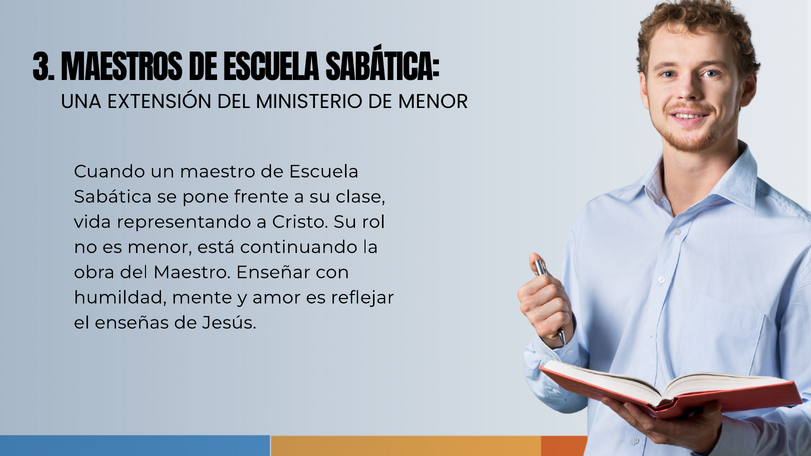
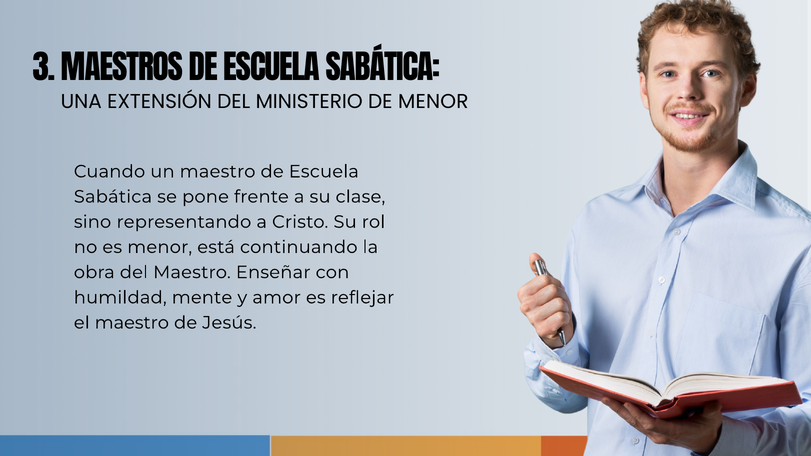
vida: vida -> sino (93, 222)
el enseñas: enseñas -> maestro (132, 323)
